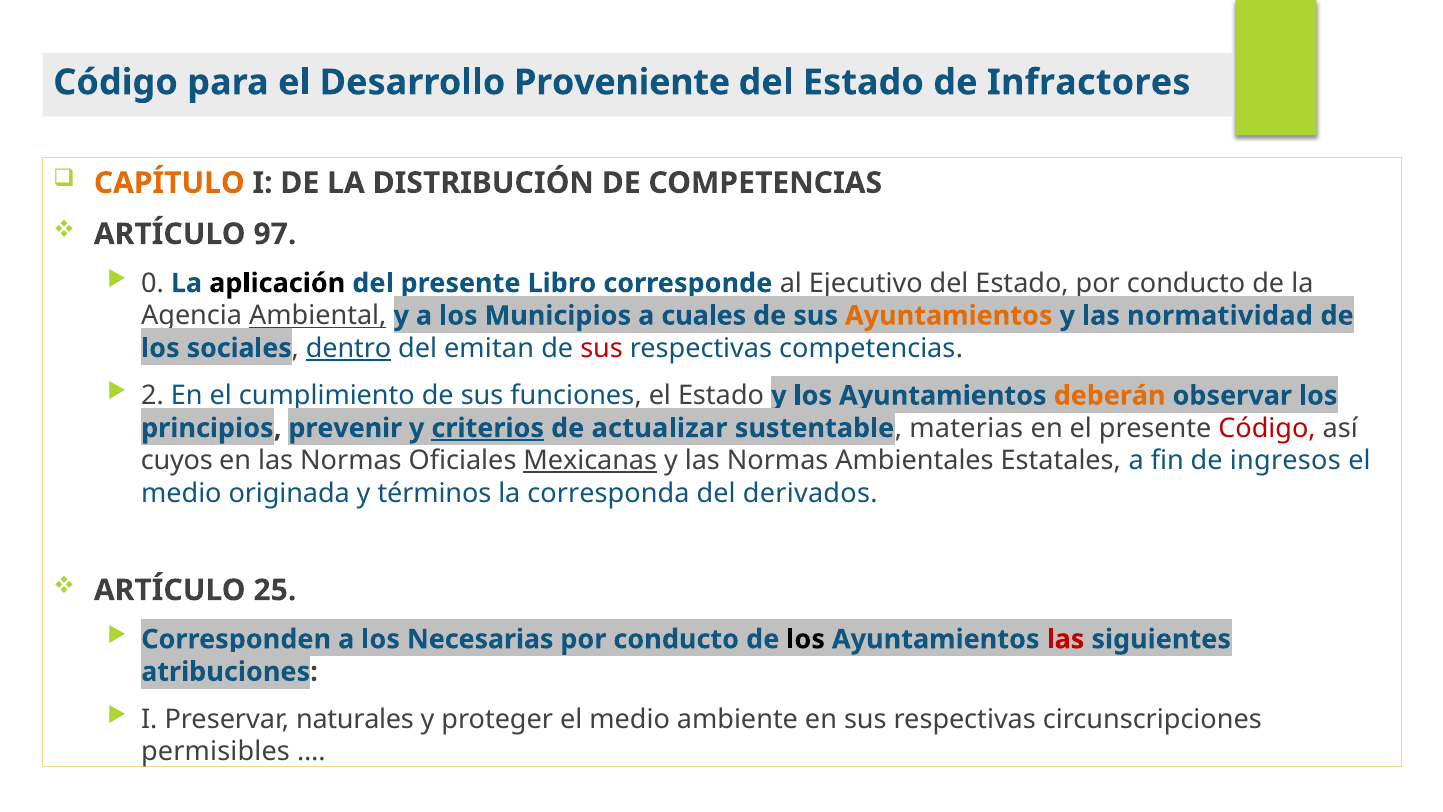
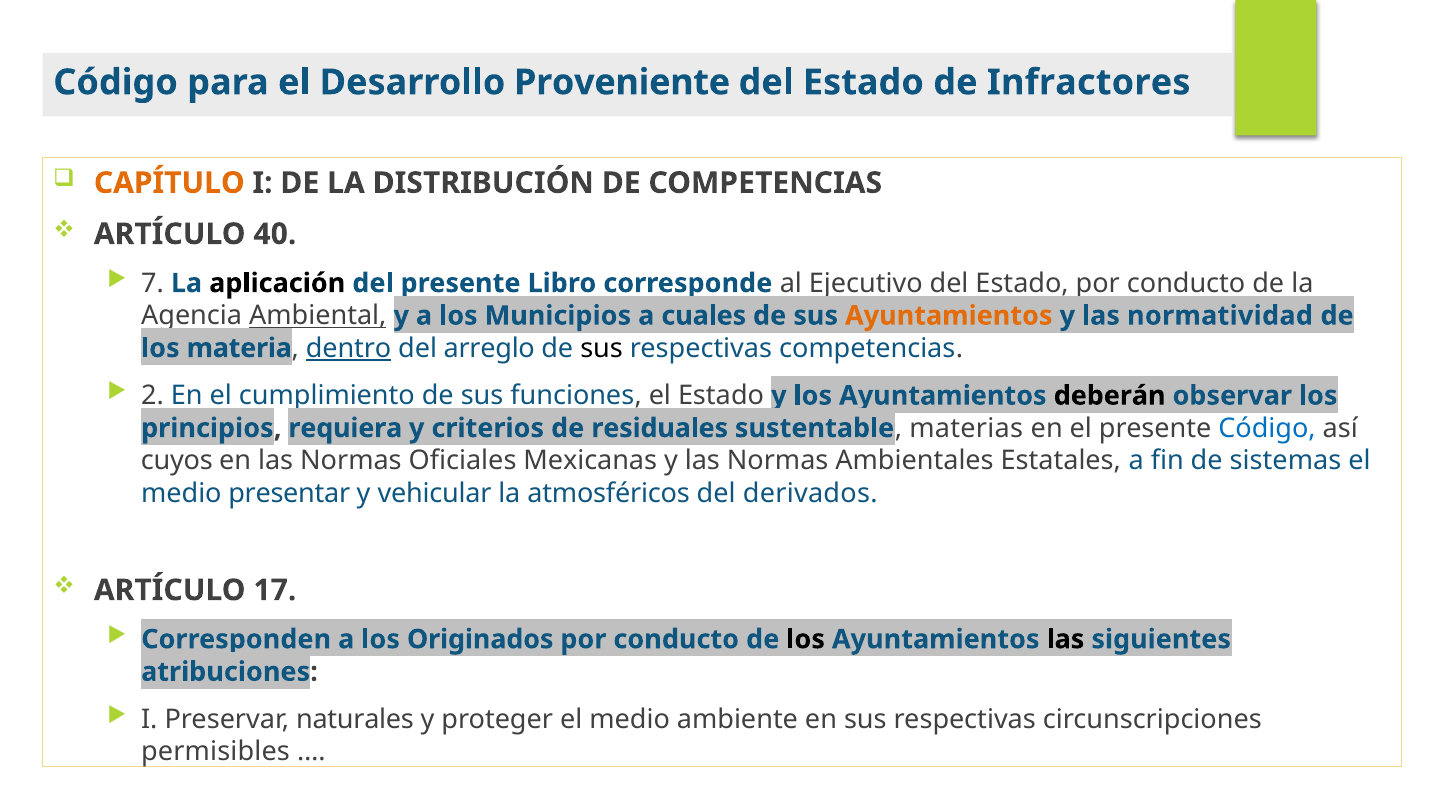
97: 97 -> 40 (275, 234)
0: 0 -> 7 (153, 283)
sociales: sociales -> materia (239, 348)
emitan: emitan -> arreglo (489, 348)
sus colour: red -> black (602, 348)
deberán colour: orange -> black (1110, 396)
prevenir: prevenir -> requiera (345, 428)
criterios underline: present -> none (488, 428)
actualizar: actualizar -> residuales (660, 428)
Código colour: red -> blue (1267, 428)
Mexicanas underline: present -> none (590, 460)
ingresos: ingresos -> sistemas (1285, 460)
originada: originada -> presentar (289, 493)
términos: términos -> vehicular (434, 493)
corresponda: corresponda -> atmosféricos (609, 493)
25: 25 -> 17 (275, 590)
Necesarias: Necesarias -> Originados (480, 639)
las colour: red -> black (1065, 639)
